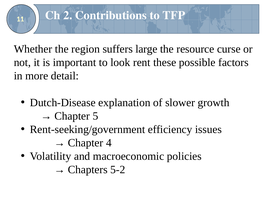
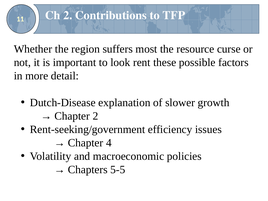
large: large -> most (146, 49)
Chapter 5: 5 -> 2 (95, 116)
5-2: 5-2 -> 5-5 (118, 170)
